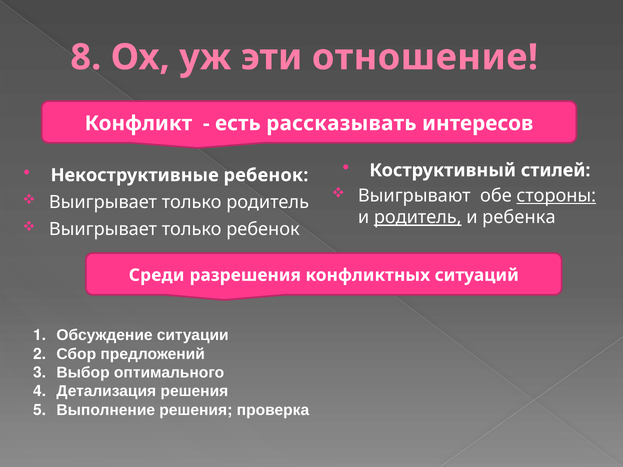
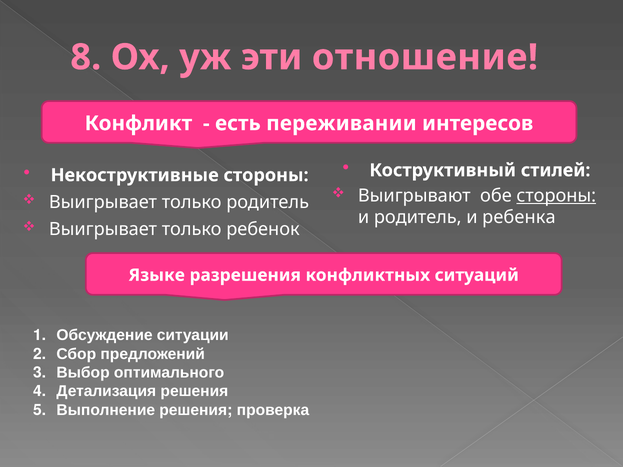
рассказывать: рассказывать -> переживании (341, 123)
Некоструктивные ребенок: ребенок -> стороны (266, 175)
родитель underline: present -> none (418, 218)
Среди: Среди -> Языке (157, 275)
